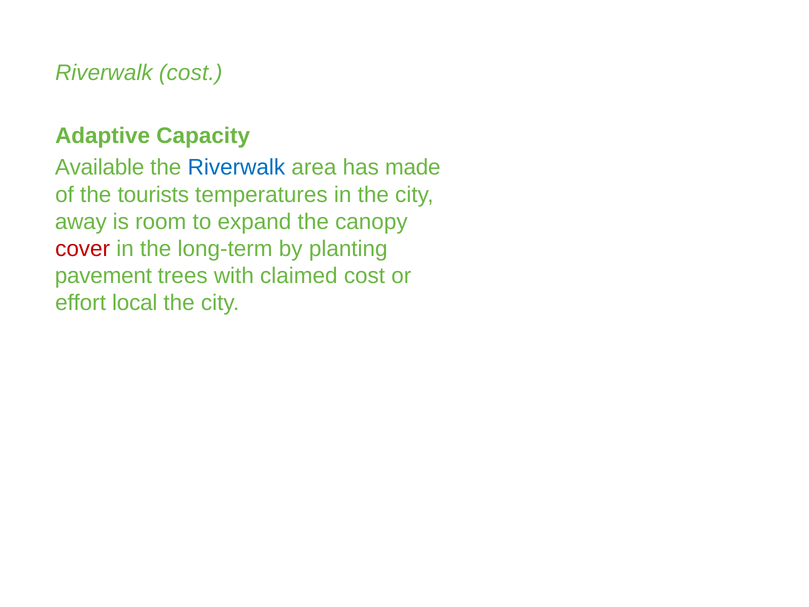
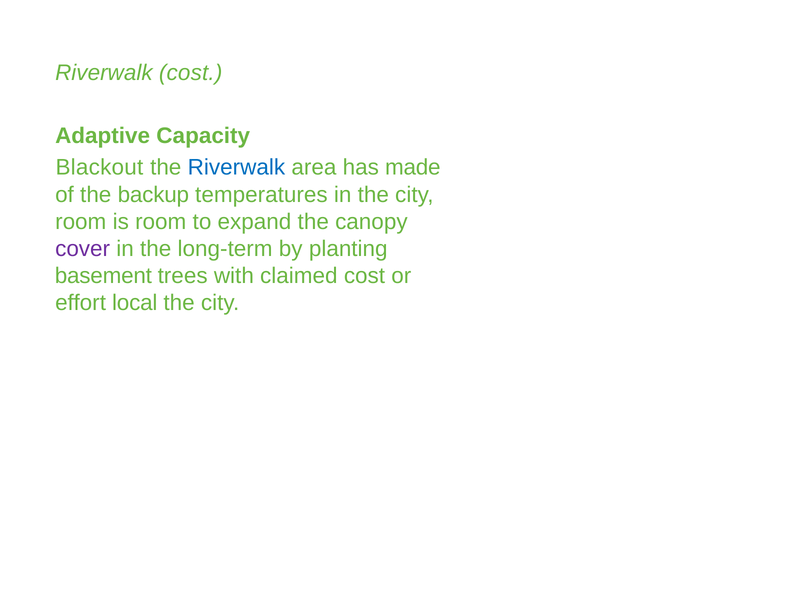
Available: Available -> Blackout (99, 168)
tourists: tourists -> backup (153, 195)
away: away -> room (81, 222)
cover colour: red -> purple (83, 249)
pavement: pavement -> basement (103, 276)
